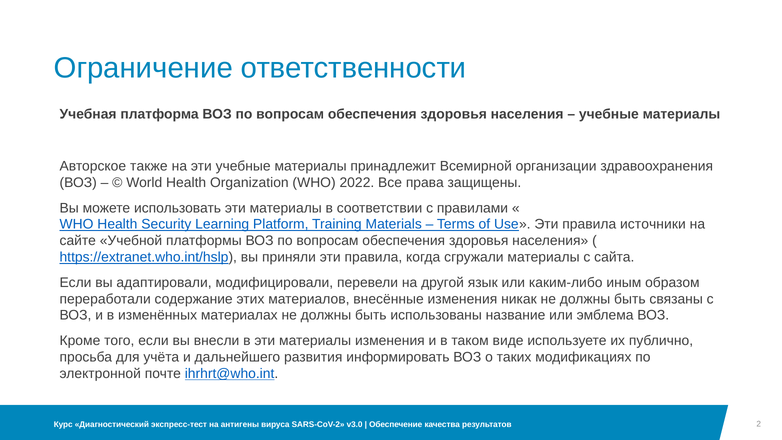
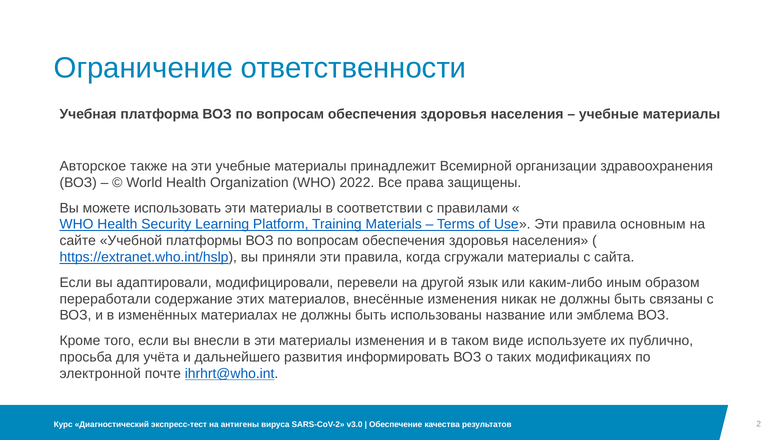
источники: источники -> основным (653, 224)
